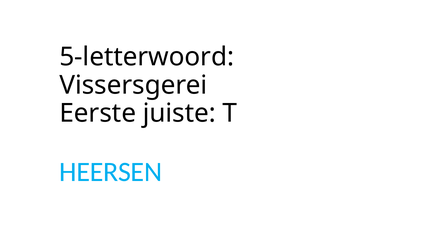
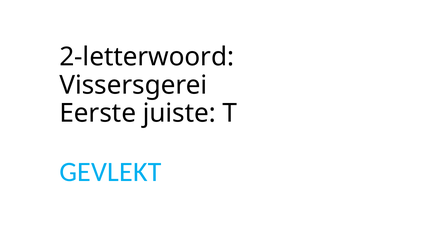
5-letterwoord: 5-letterwoord -> 2-letterwoord (147, 57)
HEERSEN: HEERSEN -> GEVLEKT (110, 172)
